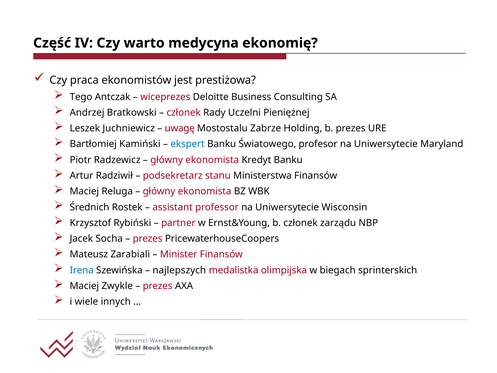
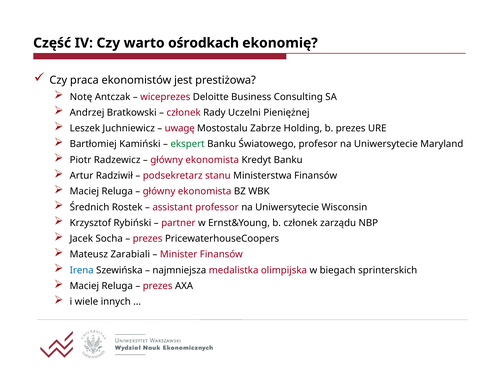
medycyna: medycyna -> ośrodkach (204, 43)
Tego: Tego -> Notę (81, 97)
ekspert colour: blue -> green (188, 144)
najlepszych: najlepszych -> najmniejsza (179, 270)
Zwykle: Zwykle -> Reluga (117, 286)
